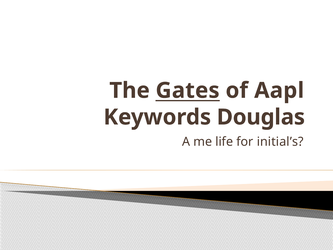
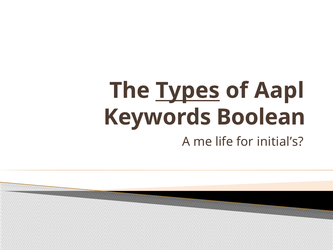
Gates: Gates -> Types (188, 90)
Douglas: Douglas -> Boolean (261, 117)
